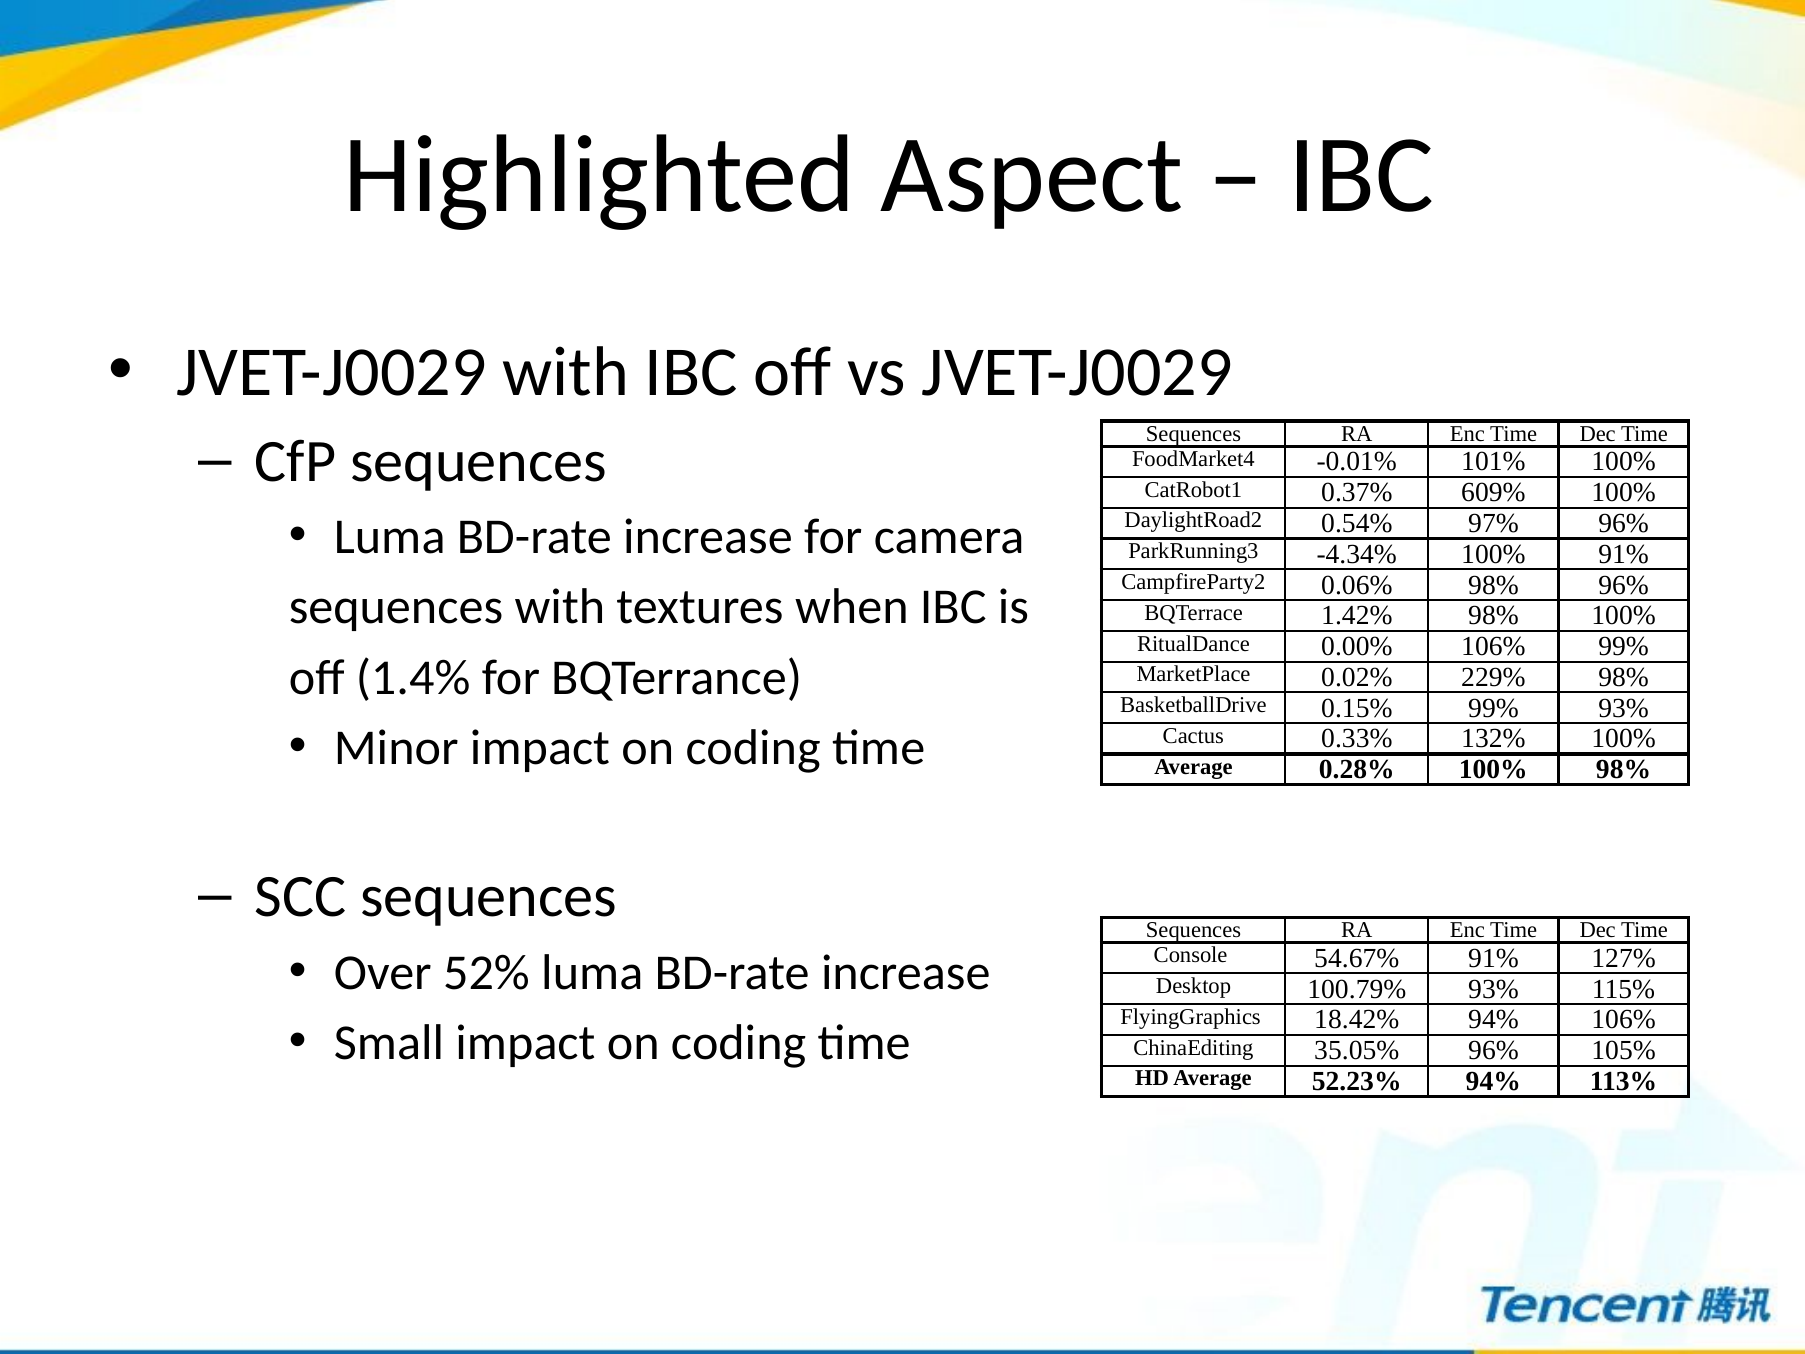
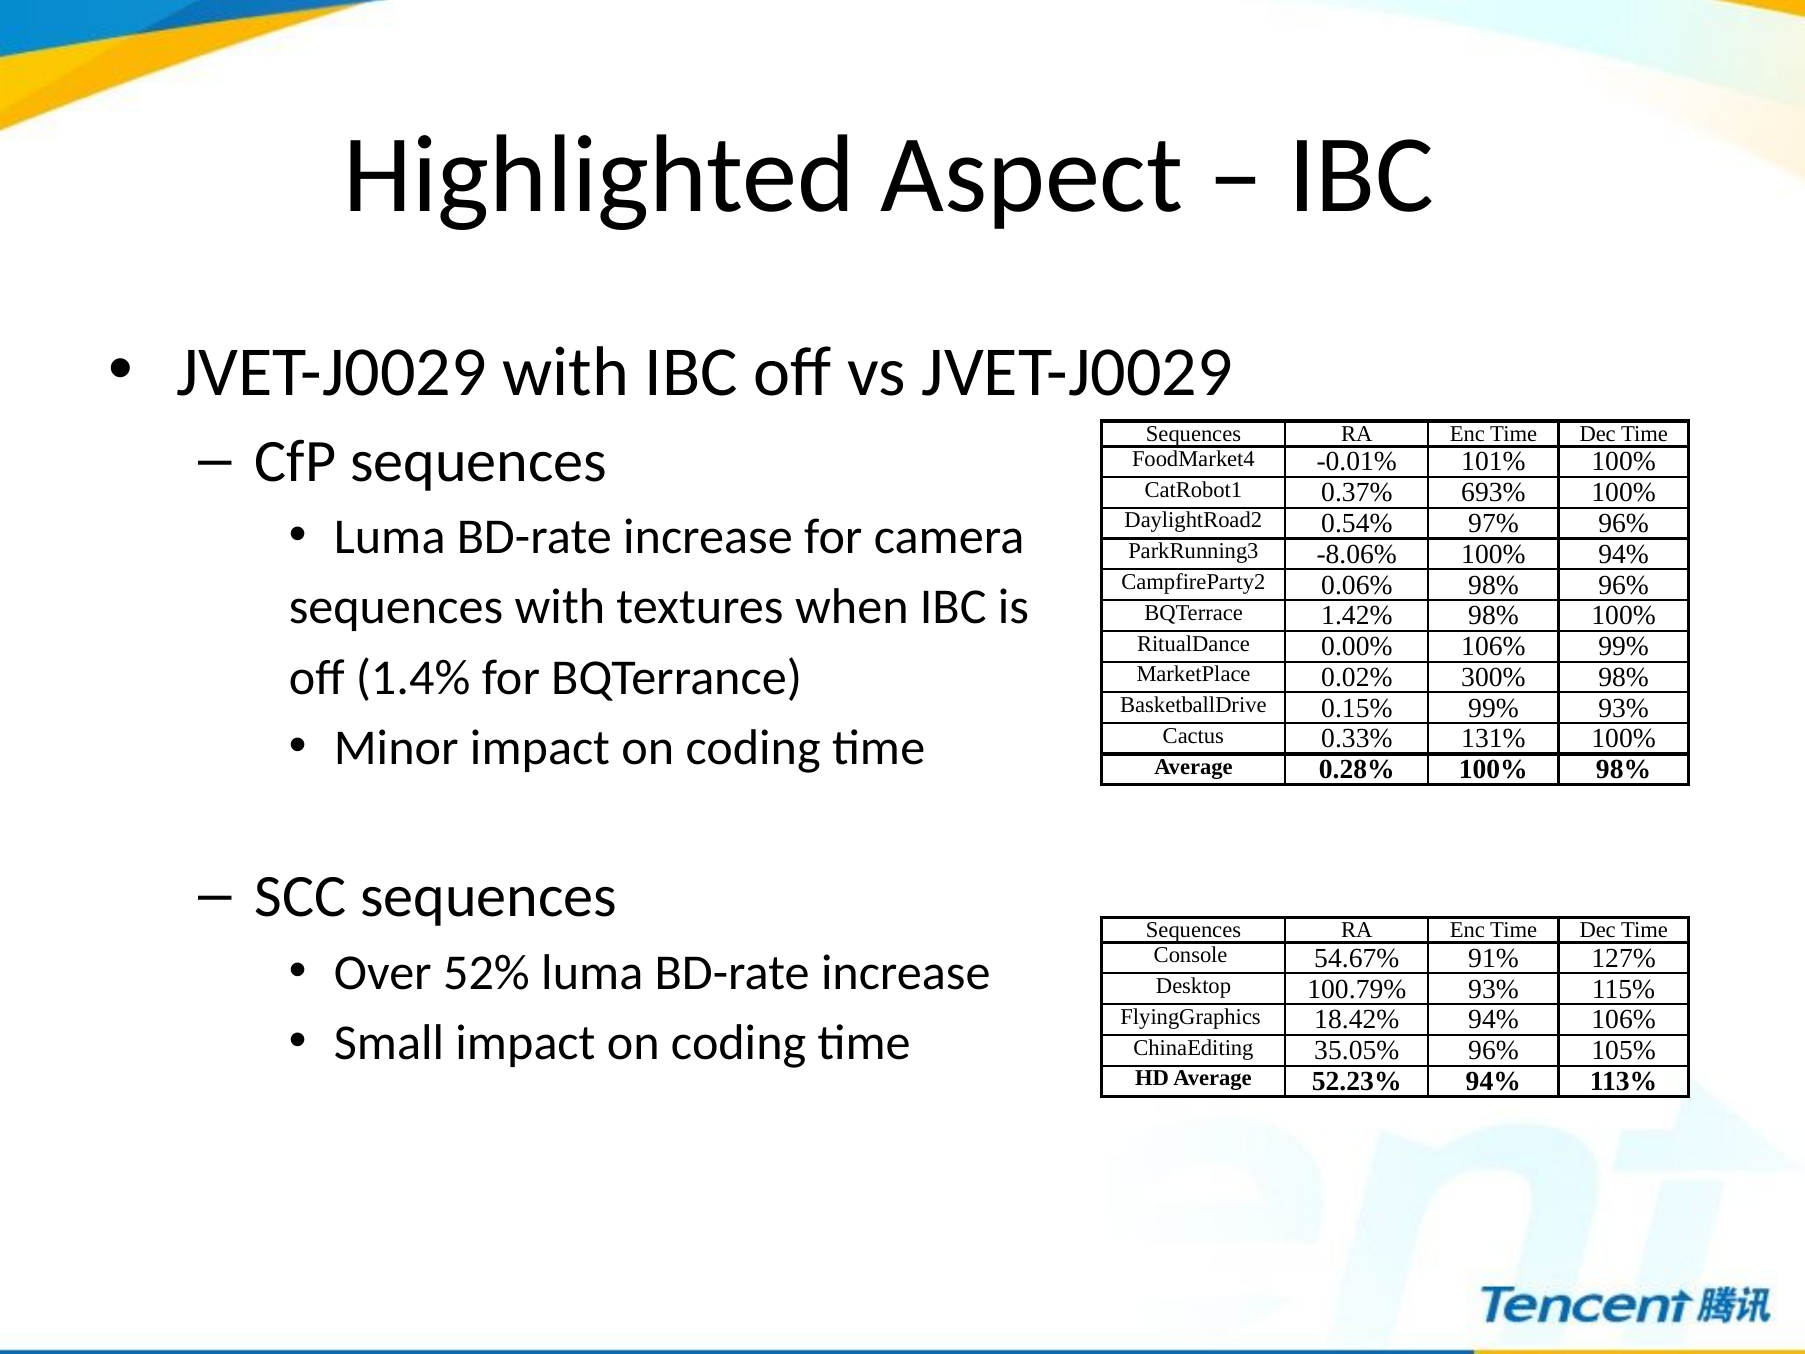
609%: 609% -> 693% (1493, 493)
-4.34%: -4.34% -> -8.06% (1357, 554)
100% 91%: 91% -> 94% (1624, 554)
229%: 229% -> 300% (1493, 677)
132%: 132% -> 131% (1493, 739)
